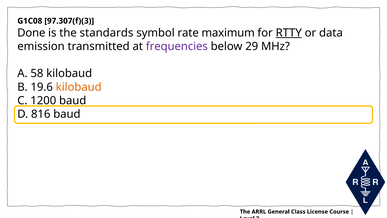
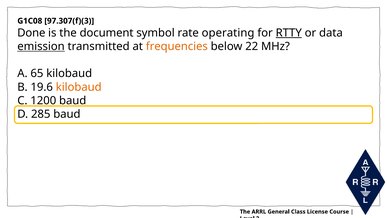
standards: standards -> document (107, 33)
maximum: maximum -> operating (228, 33)
emission underline: none -> present (41, 46)
frequencies colour: purple -> orange (177, 46)
29: 29 -> 22 (252, 46)
58: 58 -> 65 (37, 73)
816: 816 -> 285 (41, 114)
